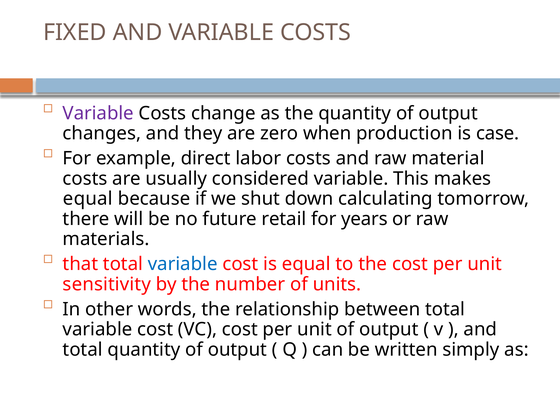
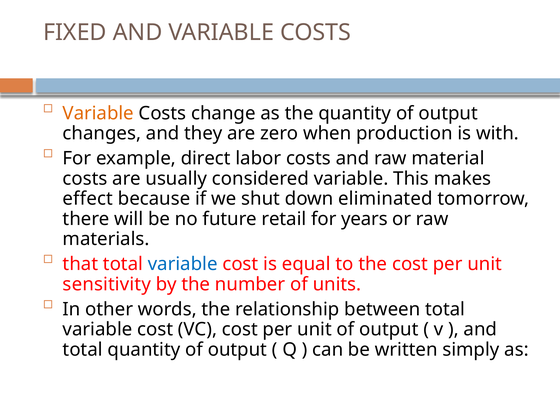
Variable colour: purple -> orange (98, 113)
case: case -> with (498, 133)
equal: equal -> effect (88, 199)
calculating: calculating -> eliminated (385, 199)
